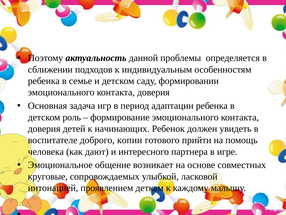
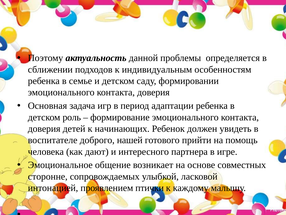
копии: копии -> нашей (130, 140)
круговые: круговые -> сторонне (48, 176)
деткам: деткам -> птички (150, 188)
